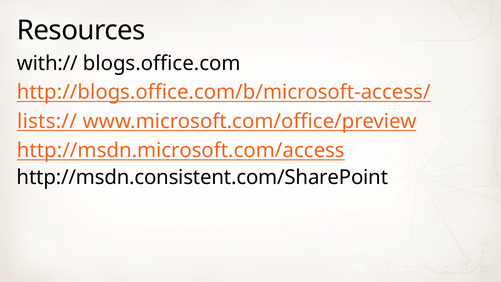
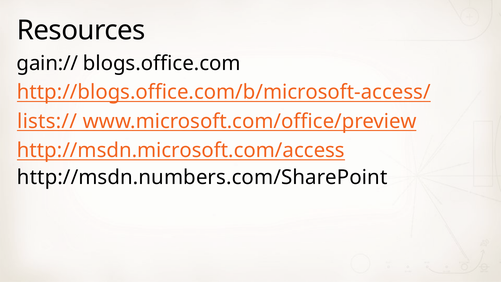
with://: with:// -> gain:// (47, 63)
http://msdn.consistent.com/SharePoint: http://msdn.consistent.com/SharePoint -> http://msdn.numbers.com/SharePoint (202, 177)
